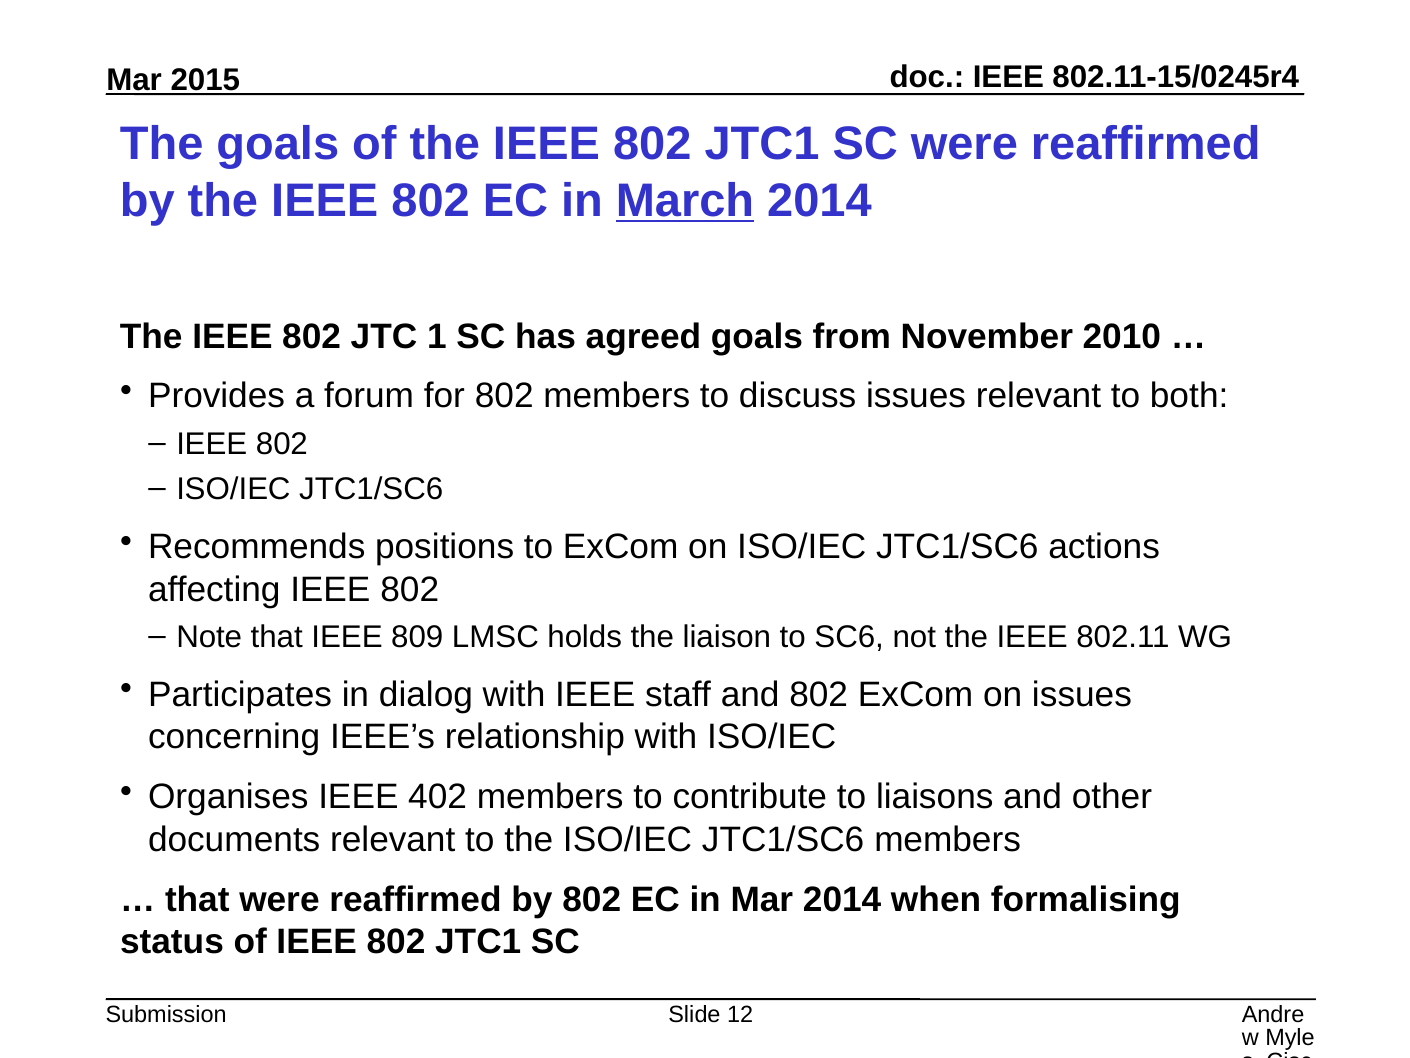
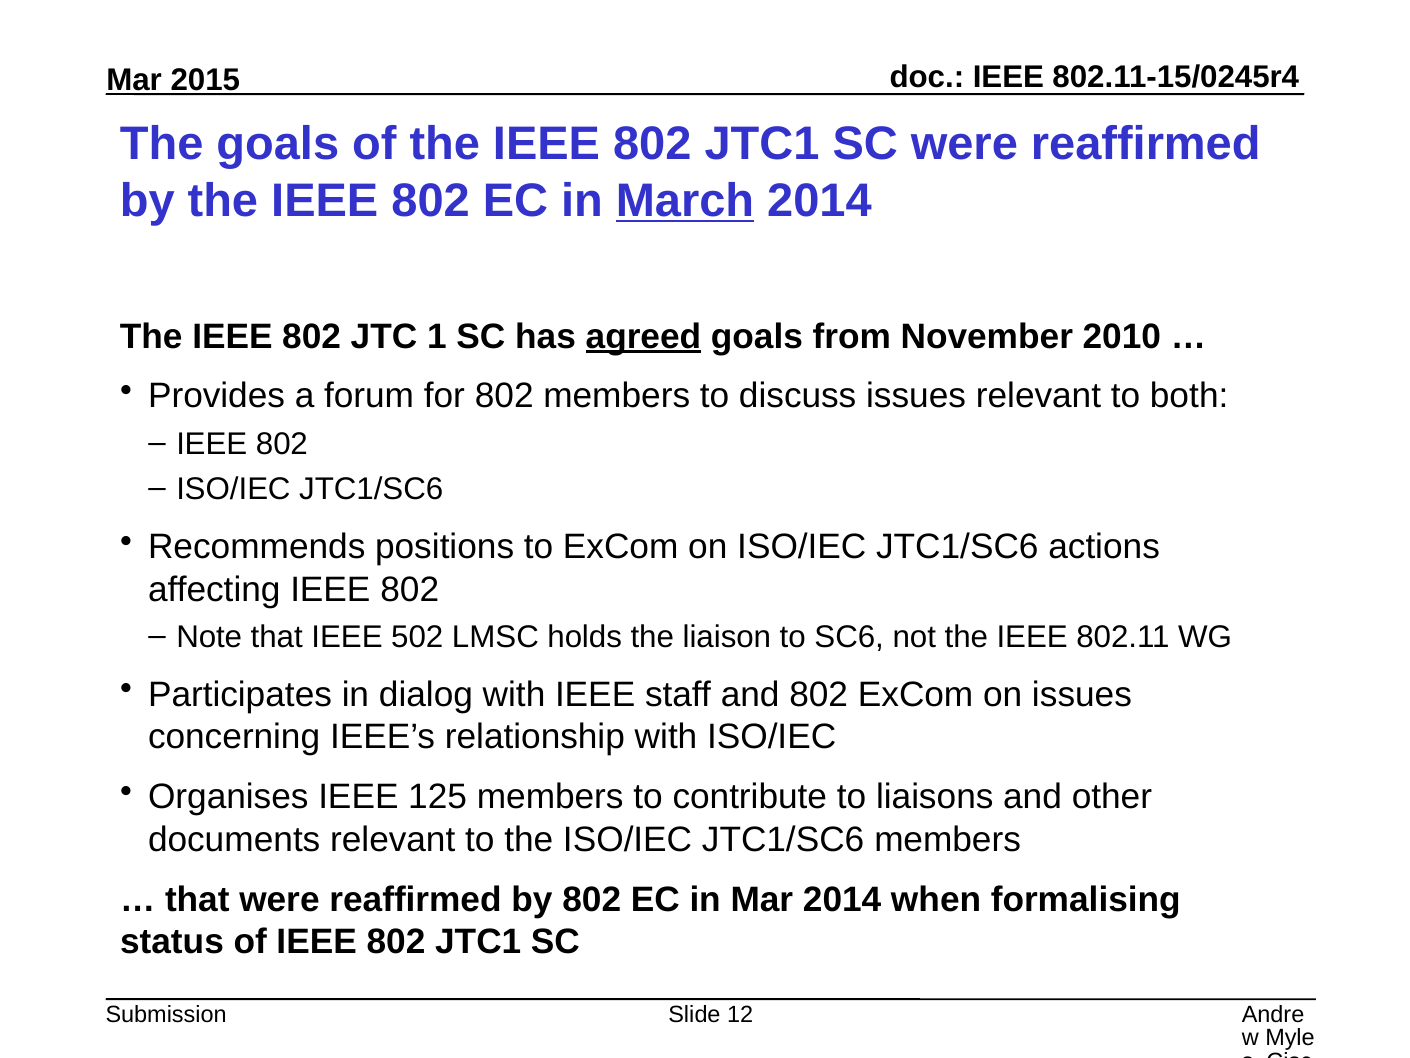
agreed underline: none -> present (643, 336)
809: 809 -> 502 (417, 637)
402: 402 -> 125 (438, 797)
